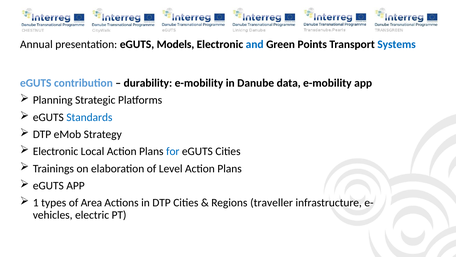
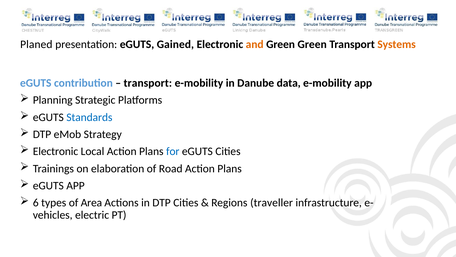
Annual: Annual -> Planed (36, 44)
Models: Models -> Gained (175, 44)
and colour: blue -> orange (255, 44)
Green Points: Points -> Green (312, 44)
Systems colour: blue -> orange (397, 44)
durability: durability -> transport (148, 83)
Level: Level -> Road (171, 168)
1: 1 -> 6 (36, 202)
